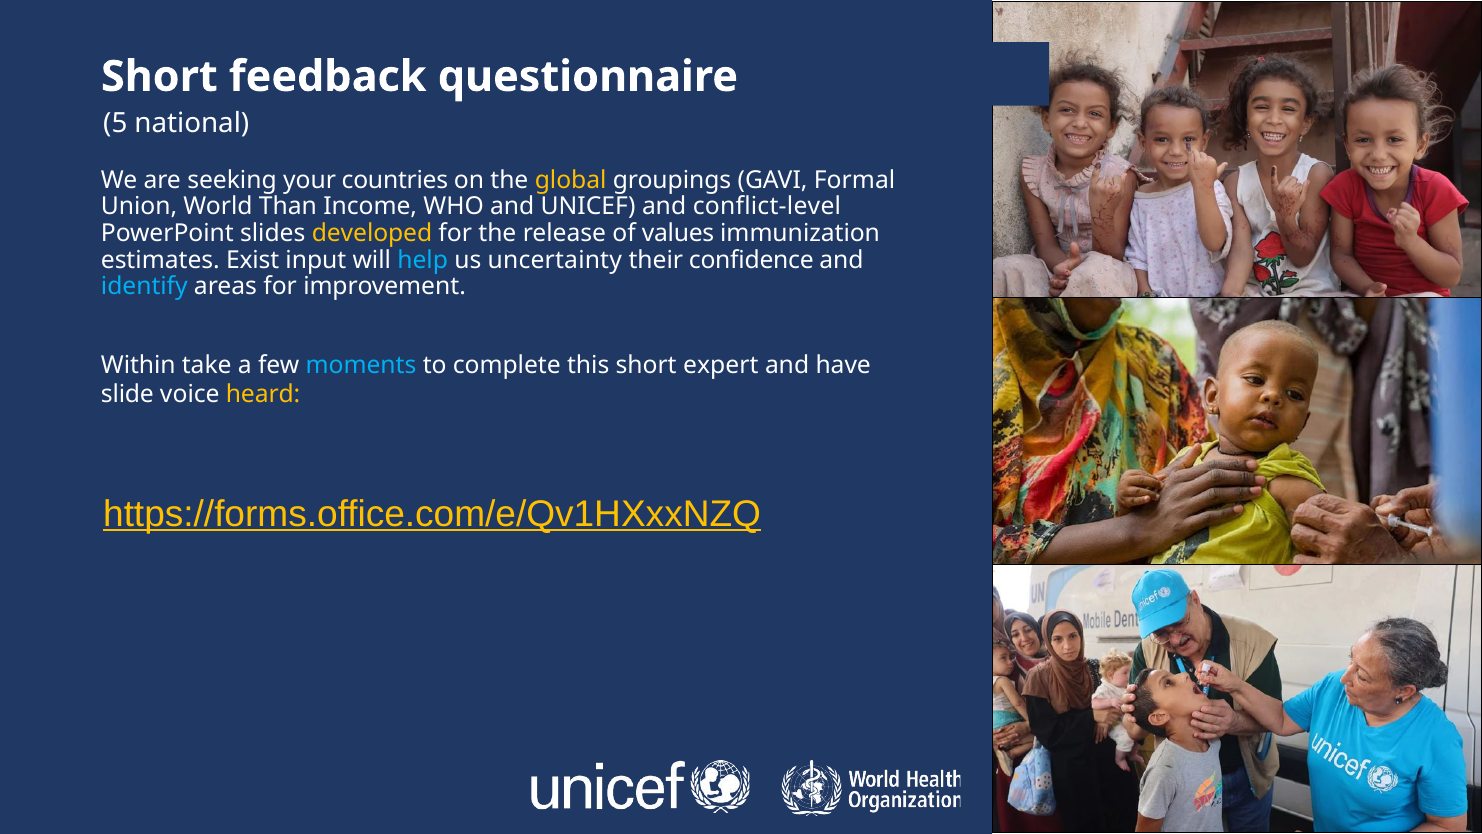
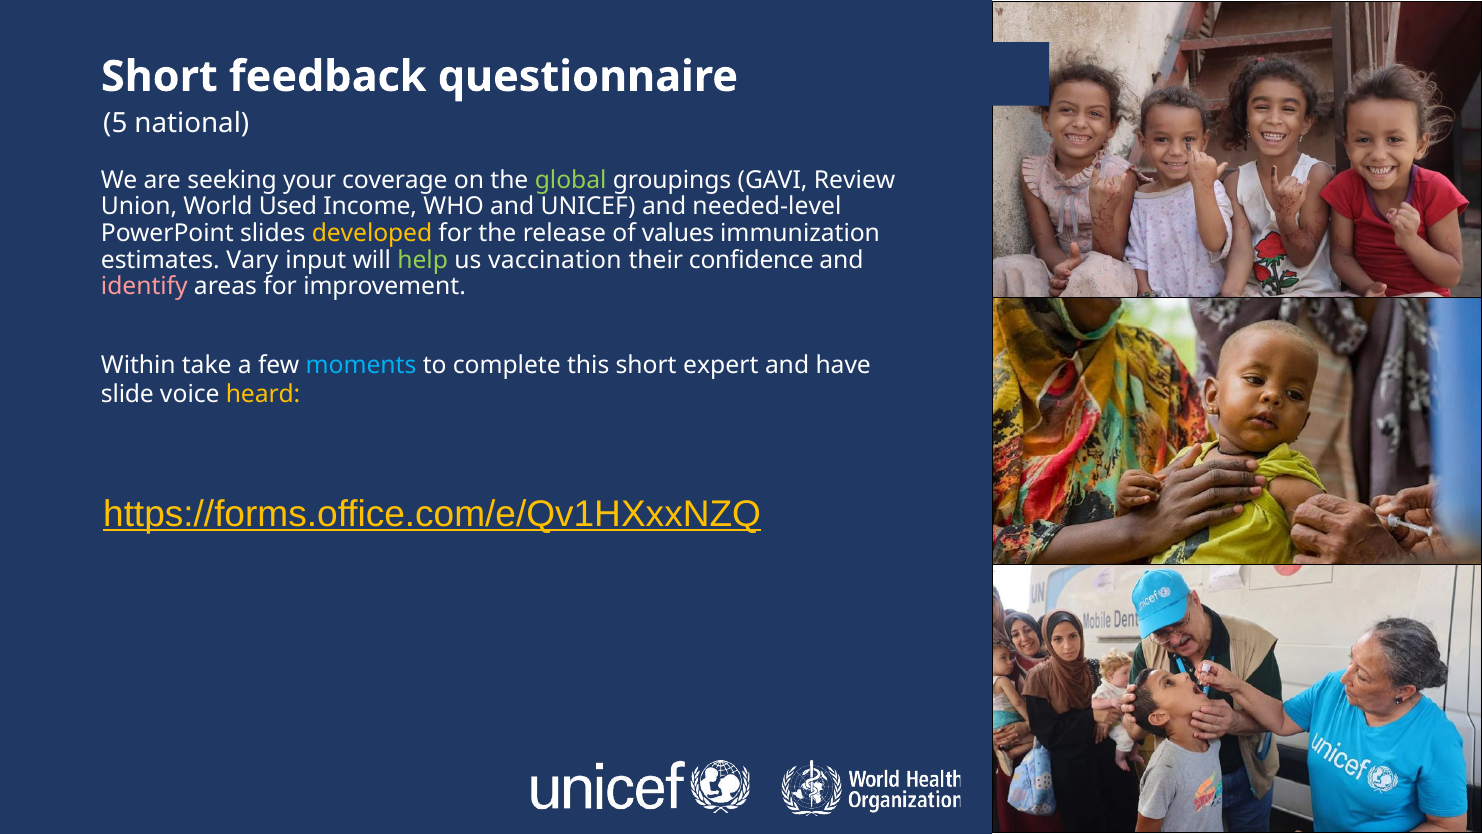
countries: countries -> coverage (395, 180)
global colour: yellow -> light green (571, 180)
Formal: Formal -> Review (855, 180)
Than: Than -> Used (288, 206)
conflict-level: conflict-level -> needed-level (767, 206)
Exist: Exist -> Vary (252, 260)
help colour: light blue -> light green (423, 260)
uncertainty: uncertainty -> vaccination (555, 260)
identify colour: light blue -> pink (144, 286)
